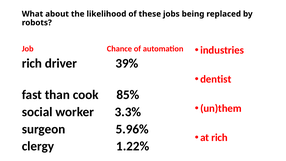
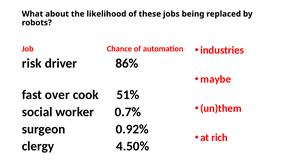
rich: rich -> risk (32, 63)
39%: 39% -> 86% (127, 63)
dentist: dentist -> maybe (216, 79)
than: than -> over (57, 95)
85%: 85% -> 51% (128, 95)
3.3%: 3.3% -> 0.7% (128, 112)
5.96%: 5.96% -> 0.92% (132, 129)
1.22%: 1.22% -> 4.50% (133, 146)
